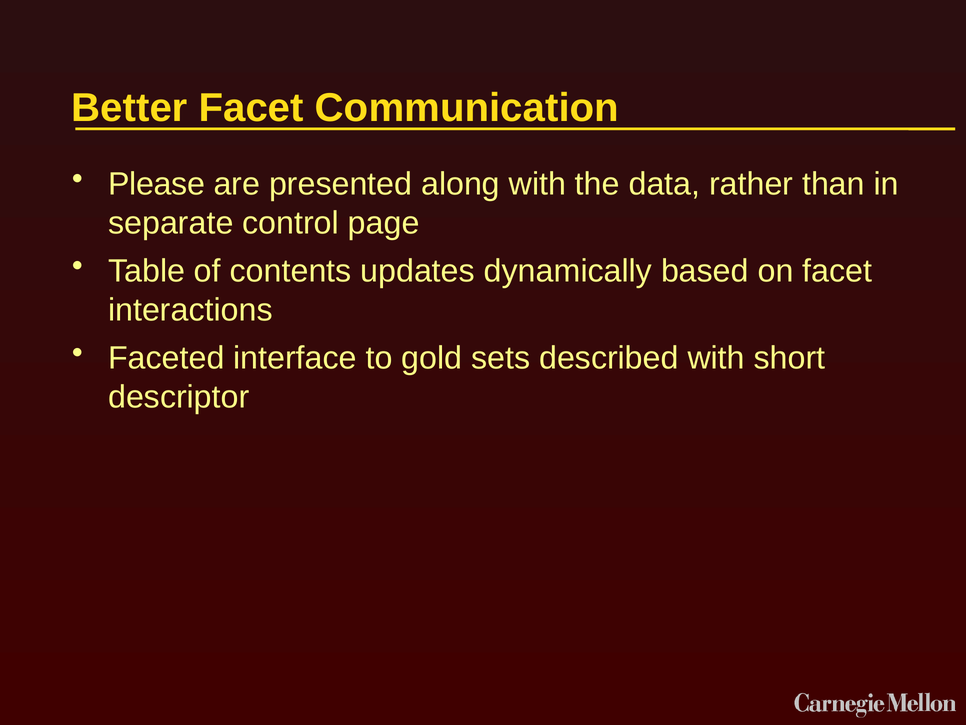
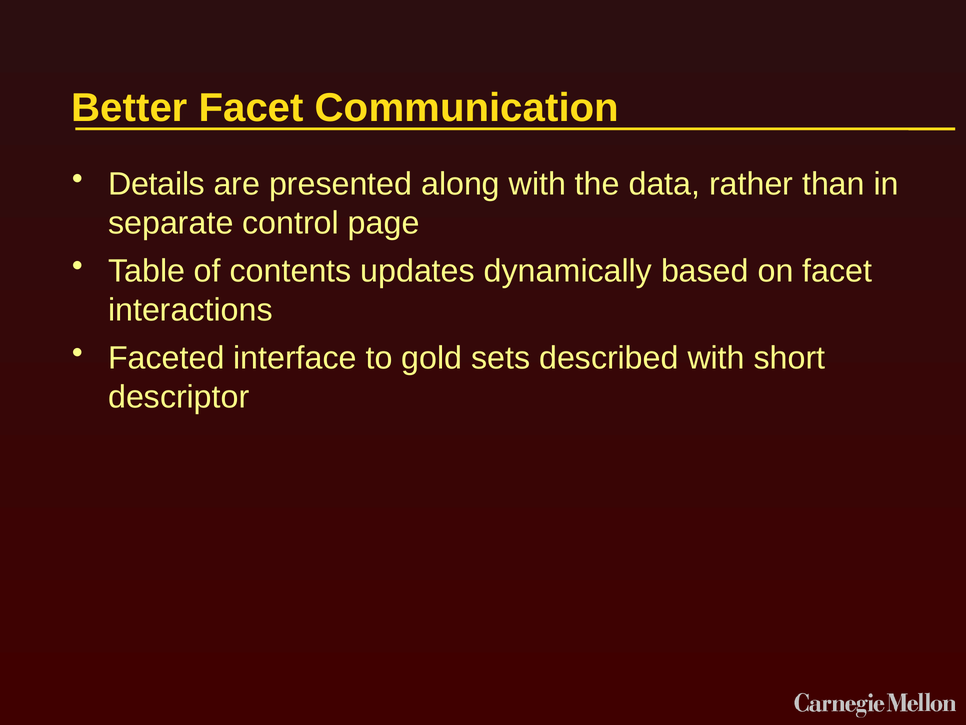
Please: Please -> Details (157, 184)
